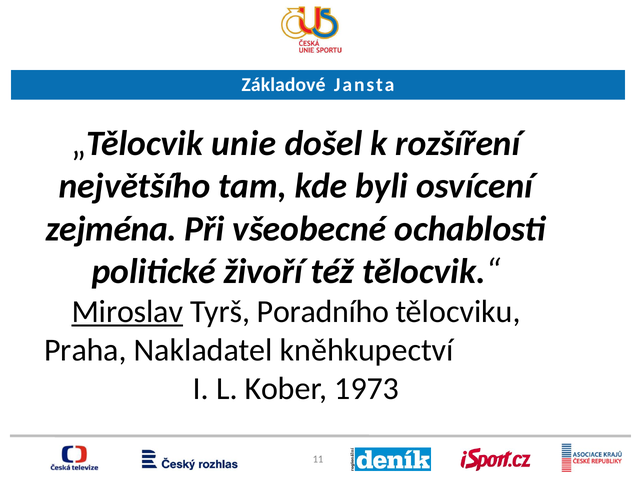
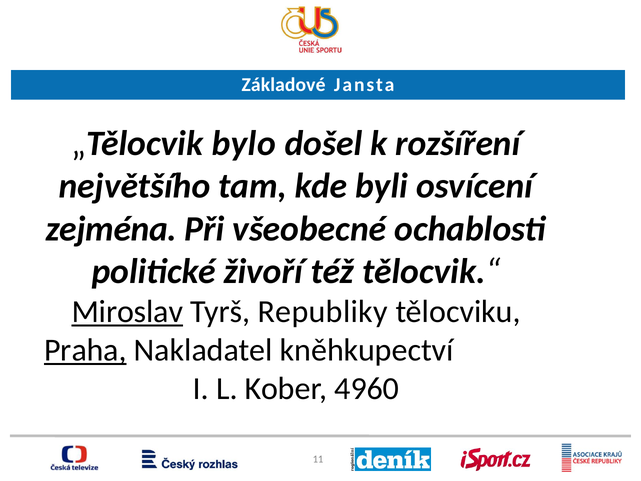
unie: unie -> bylo (244, 143)
Poradního: Poradního -> Republiky (323, 312)
Praha underline: none -> present (85, 350)
1973: 1973 -> 4960 (367, 389)
